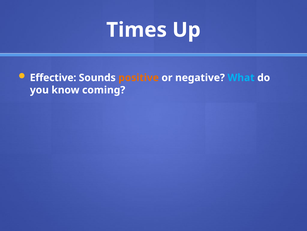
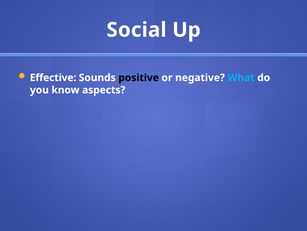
Times: Times -> Social (137, 30)
positive colour: orange -> black (139, 77)
coming: coming -> aspects (104, 90)
